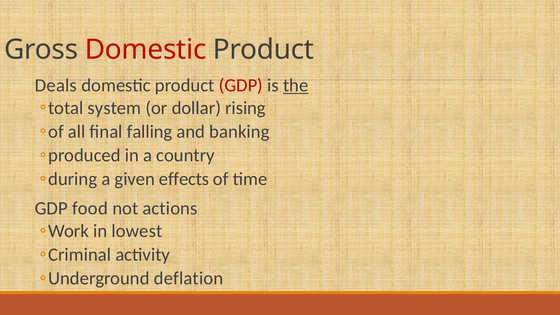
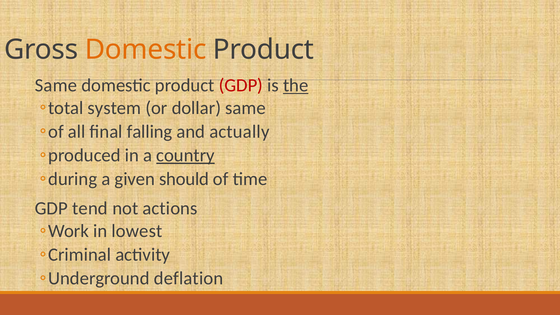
Domestic colour: red -> orange (146, 50)
Deals: Deals -> Same (56, 85)
dollar rising: rising -> same (245, 108)
banking: banking -> actually (239, 132)
country underline: none -> present (185, 155)
effects: effects -> should (184, 179)
food: food -> tend (90, 208)
